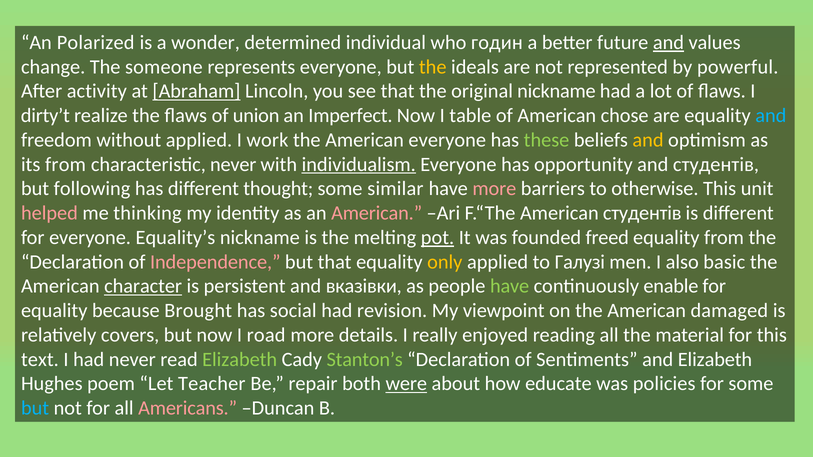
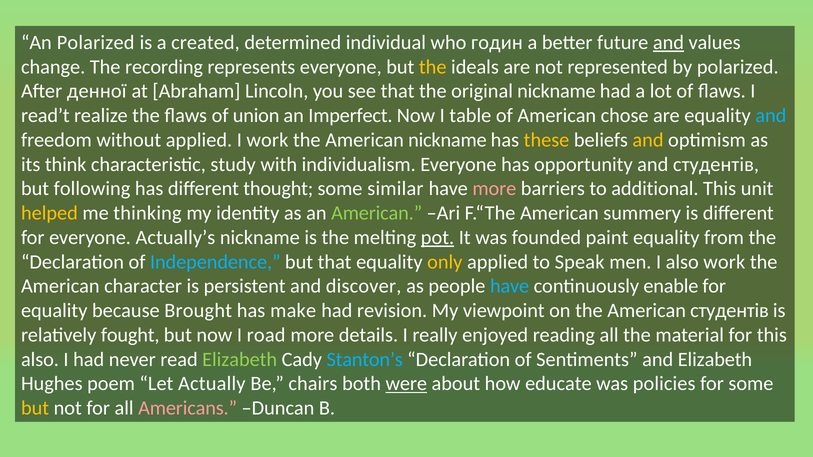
wonder: wonder -> created (205, 43)
someone: someone -> recording (164, 67)
by powerful: powerful -> polarized (738, 67)
activity: activity -> денної (97, 91)
Abraham underline: present -> none (196, 91)
dirty’t: dirty’t -> read’t (45, 116)
American everyone: everyone -> nickname (447, 140)
these colour: light green -> yellow (547, 140)
its from: from -> think (66, 164)
characteristic never: never -> study (233, 164)
individualism underline: present -> none (359, 164)
otherwise: otherwise -> additional (655, 189)
helped colour: pink -> yellow (49, 213)
American colour: pink -> light green (377, 213)
American студентів: студентів -> summery (642, 213)
Equality’s: Equality’s -> Actually’s (175, 238)
freed: freed -> paint (607, 238)
Independence colour: pink -> light blue (215, 262)
Галузі: Галузі -> Speak (580, 262)
also basic: basic -> work (724, 262)
character underline: present -> none (143, 286)
вказівки: вказівки -> discover (364, 286)
have colour: light green -> light blue (510, 286)
social: social -> make (293, 311)
American damaged: damaged -> студентів (729, 311)
covers: covers -> fought (130, 335)
text: text -> also (40, 360)
Stanton’s colour: light green -> light blue (365, 360)
Teacher: Teacher -> Actually (212, 384)
repair: repair -> chairs (313, 384)
but colour: light blue -> yellow (35, 408)
